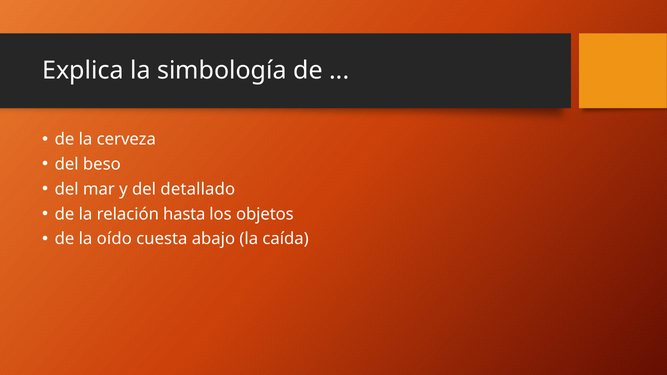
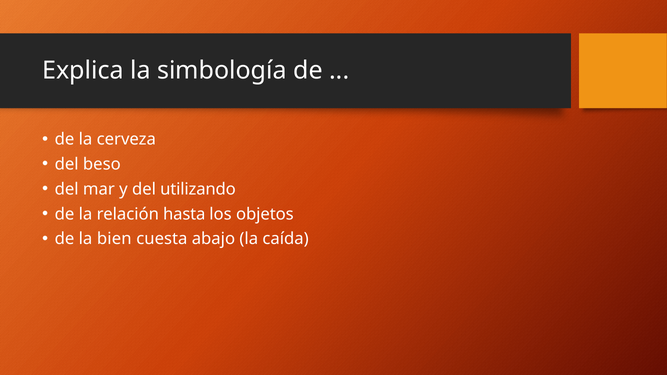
detallado: detallado -> utilizando (198, 189)
oído: oído -> bien (114, 239)
